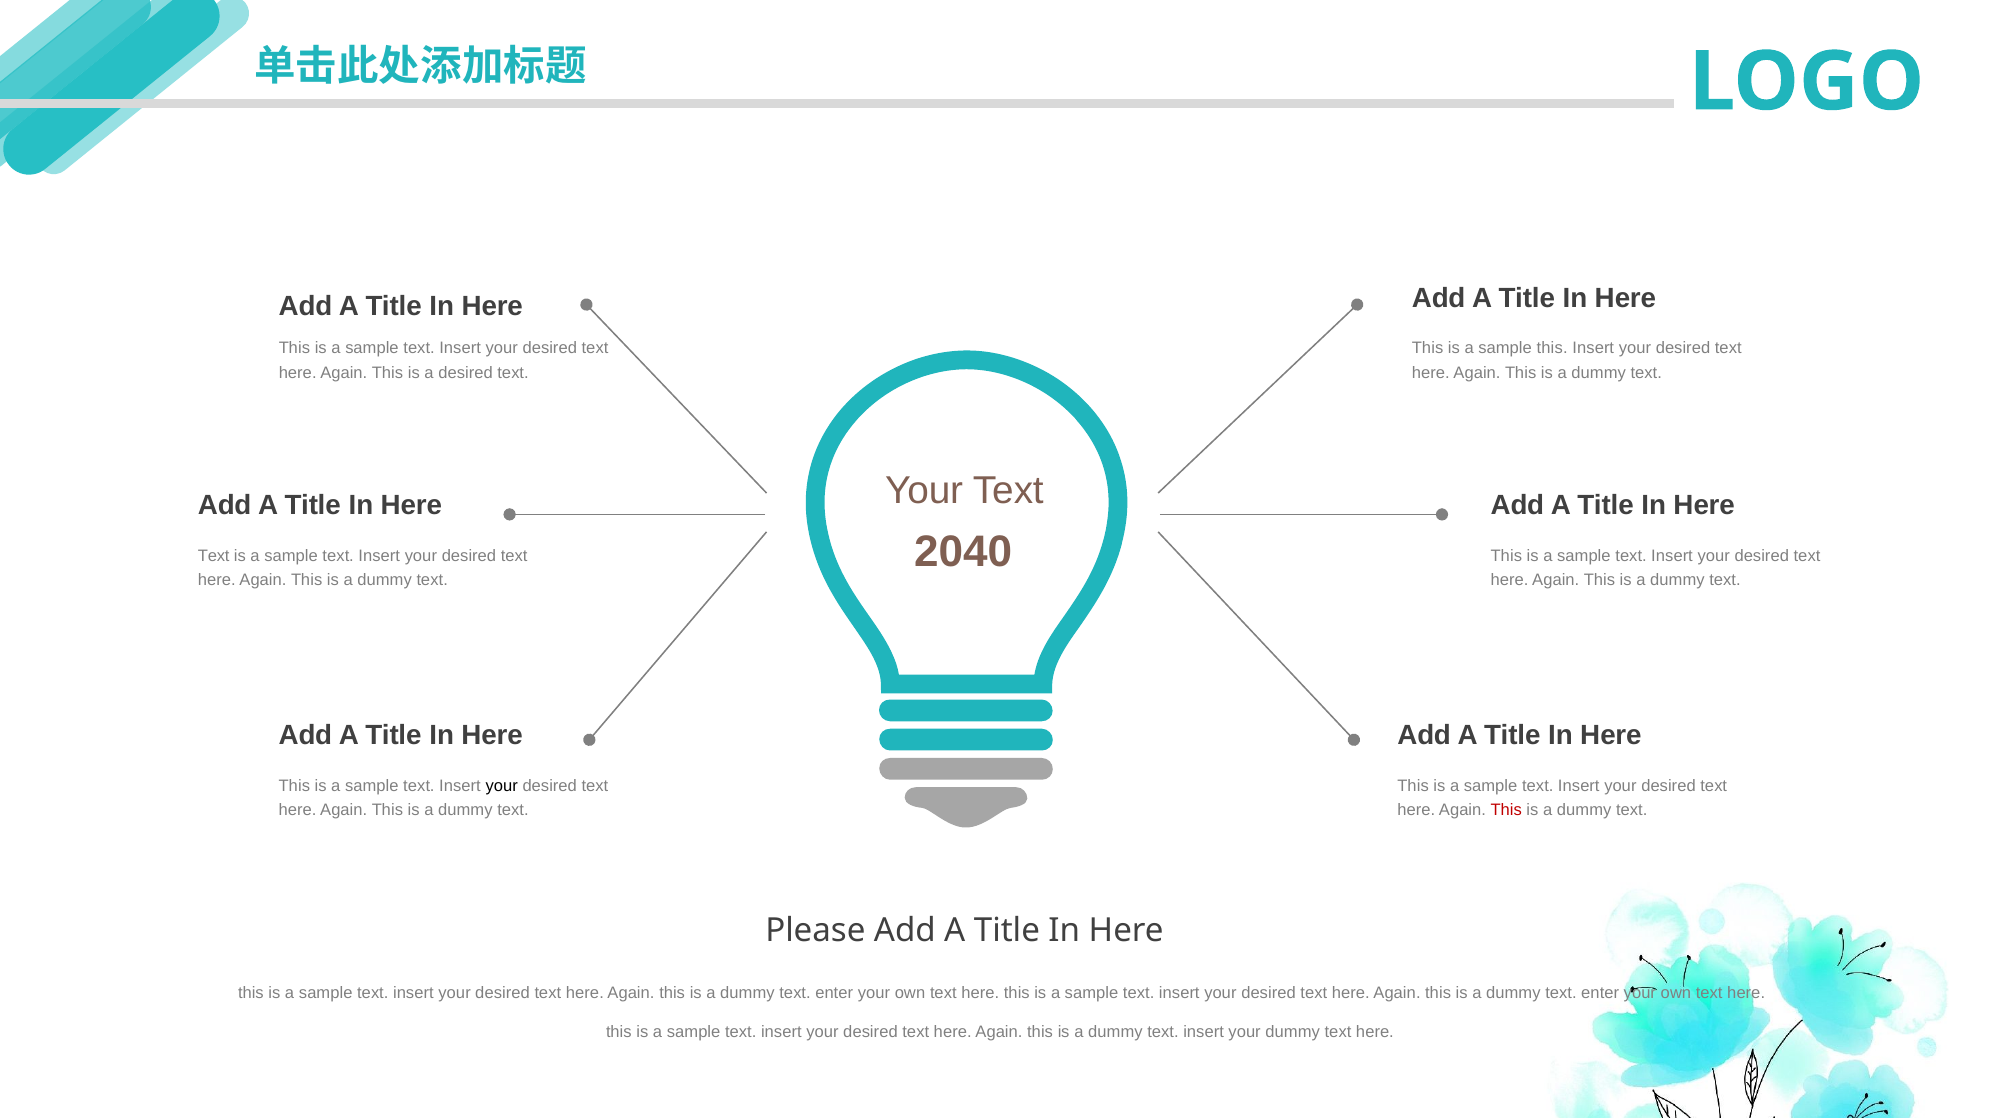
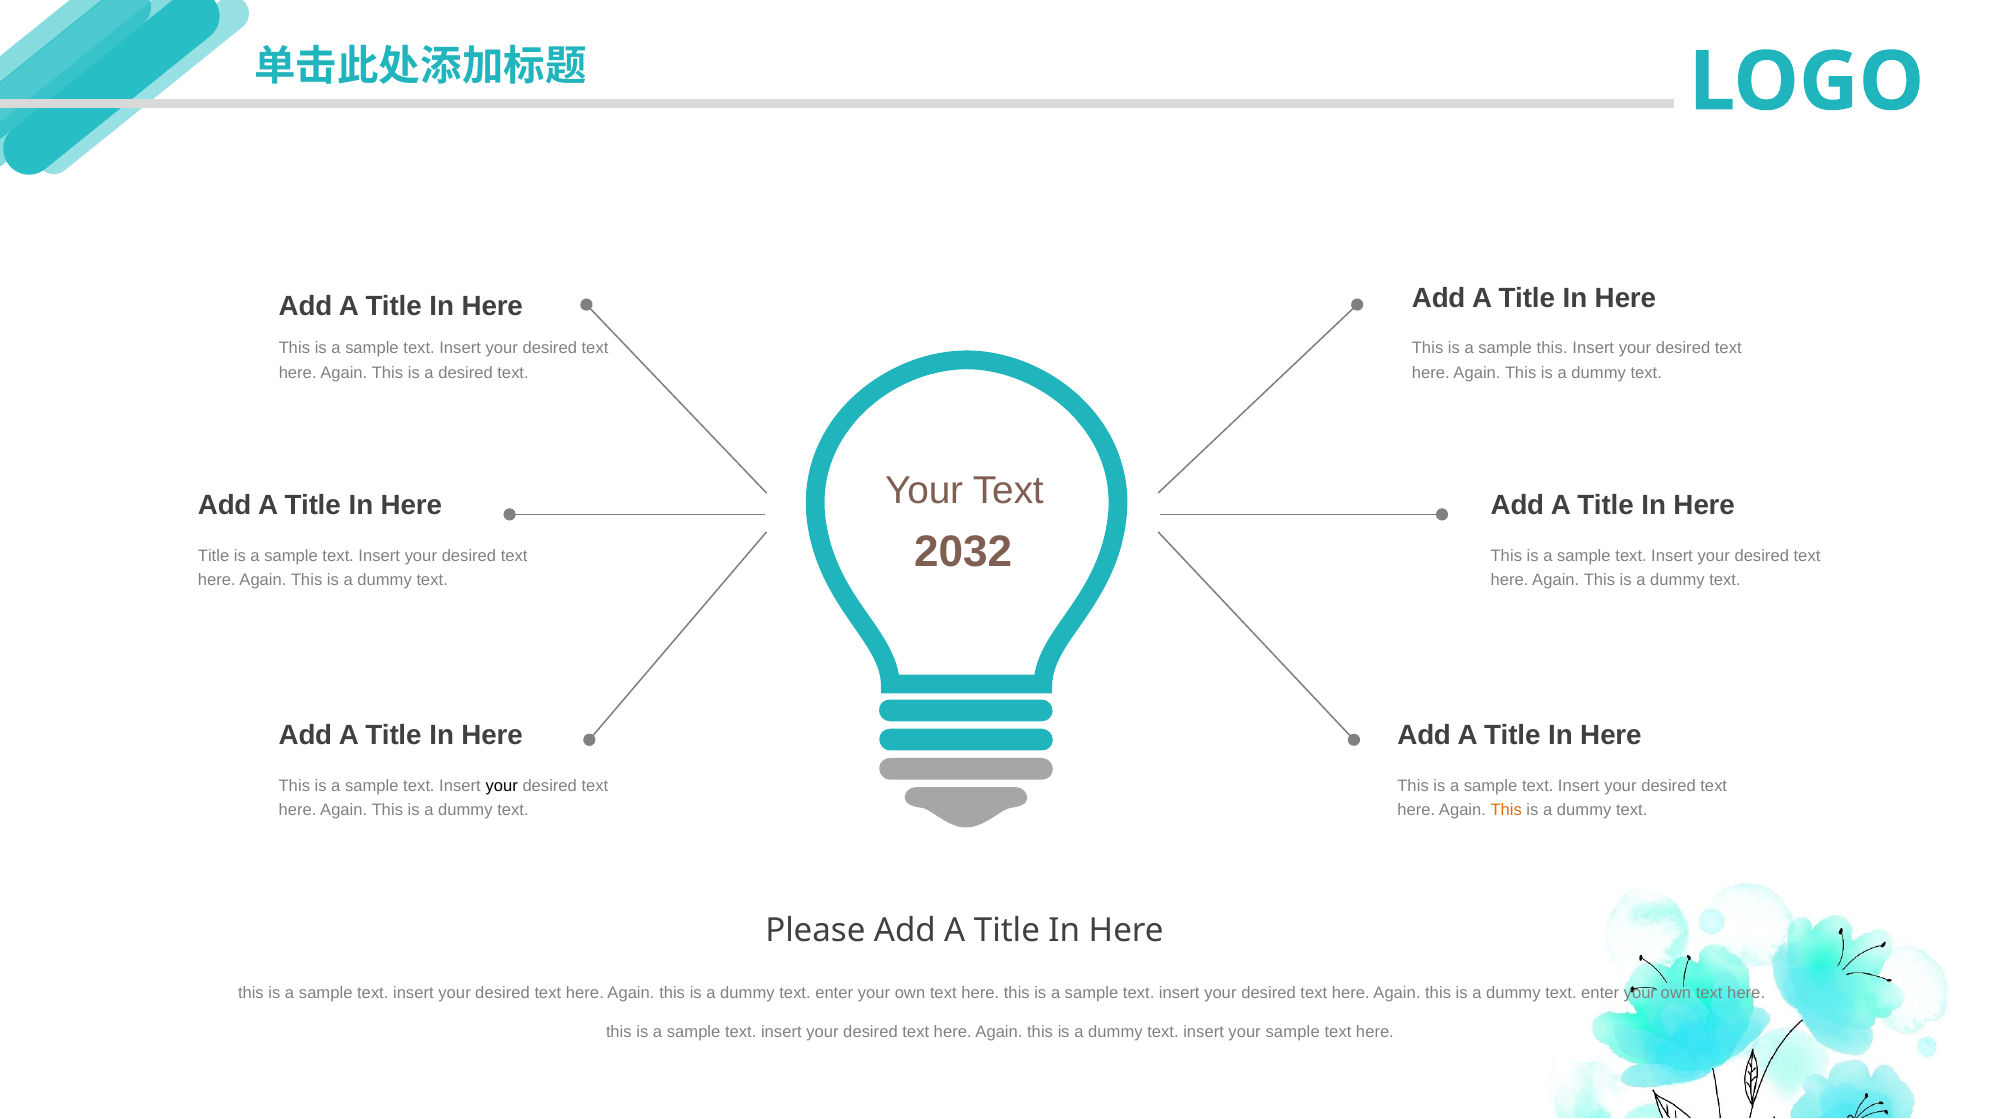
2040: 2040 -> 2032 (963, 552)
Text: Text -> Title (214, 556)
This colour: red -> orange (1506, 810)
your dummy: dummy -> sample (1293, 1032)
